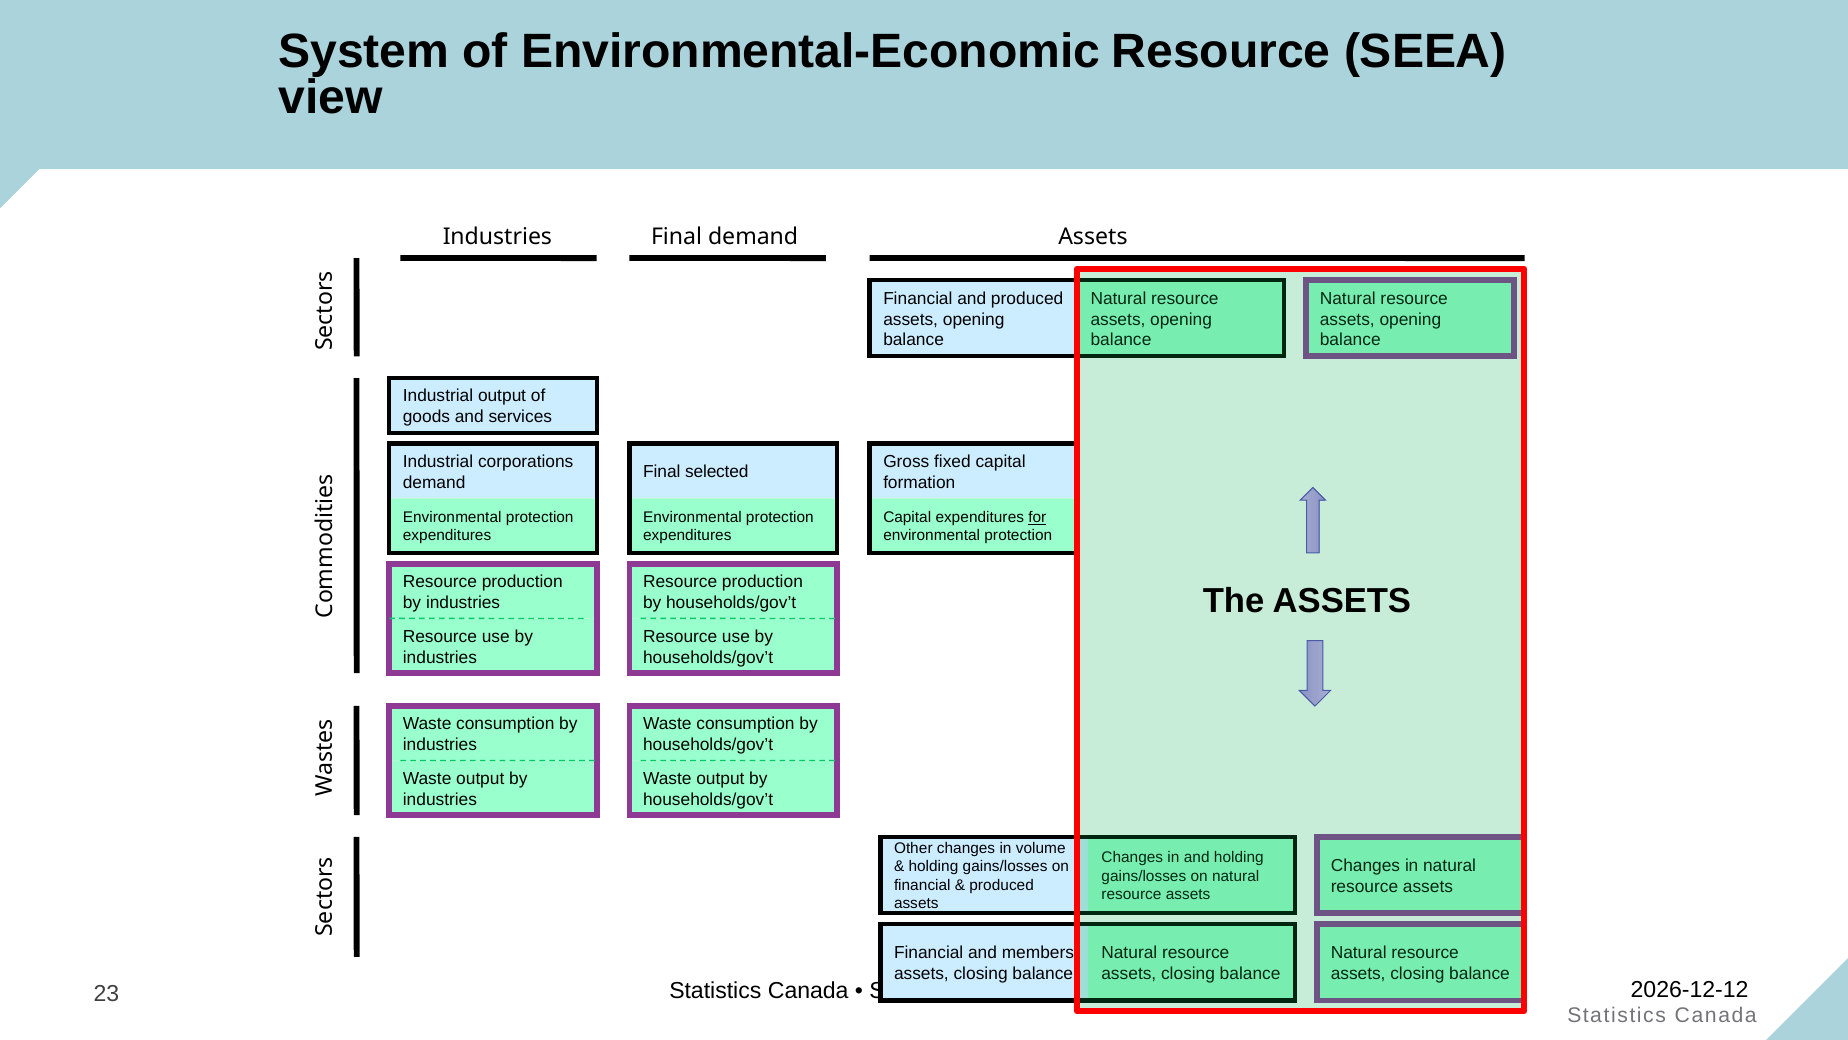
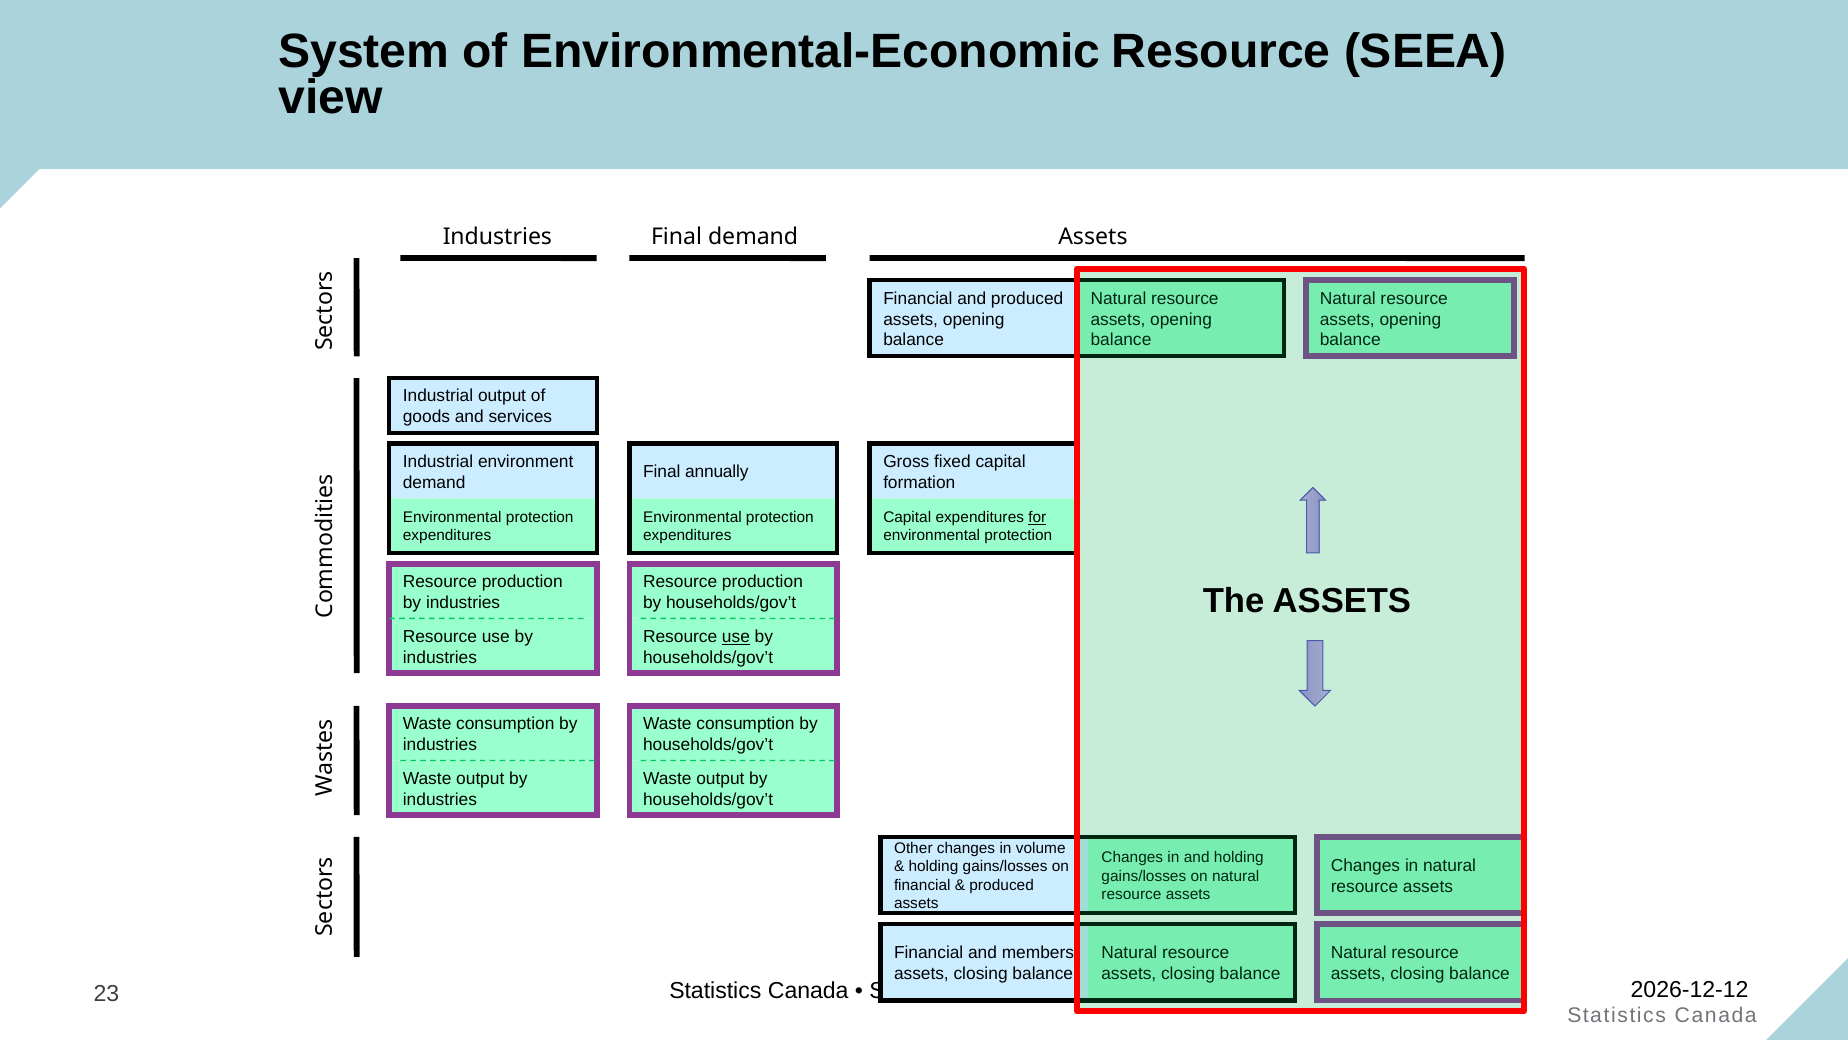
corporations: corporations -> environment (526, 461)
selected: selected -> annually (717, 472)
use underline: none -> present (736, 636)
